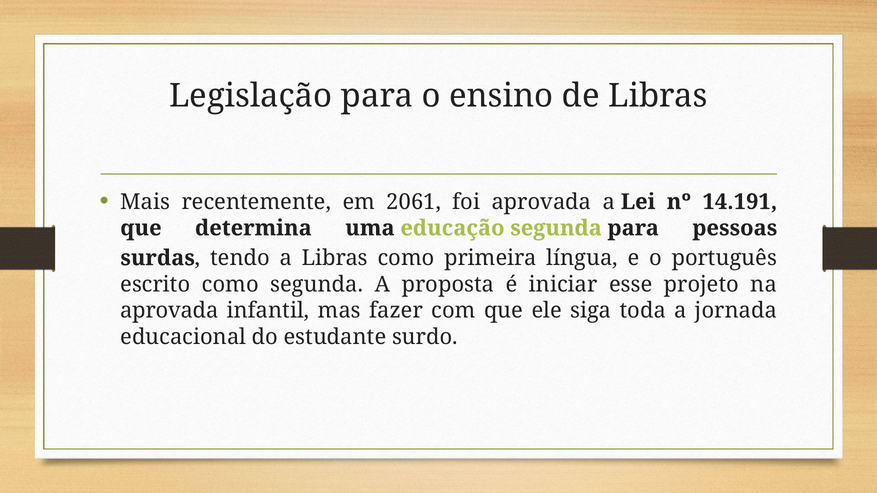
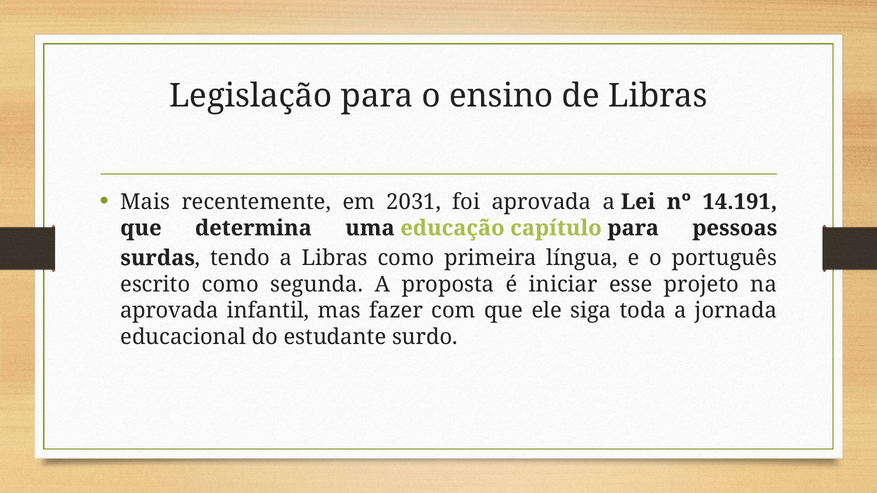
2061: 2061 -> 2031 (414, 202)
educação segunda: segunda -> capítulo (556, 228)
